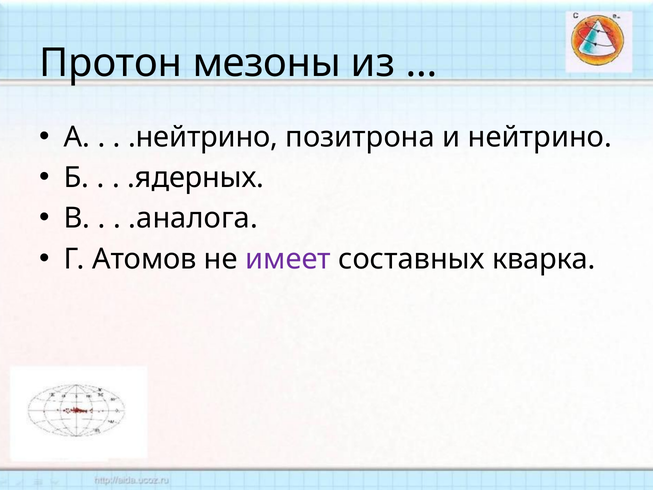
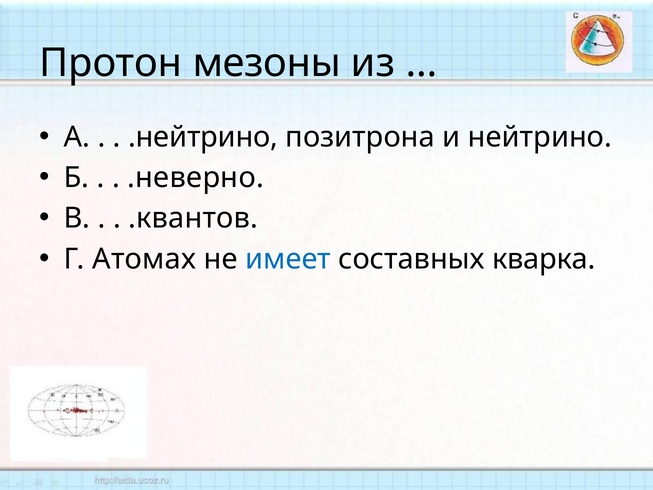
.ядерных: .ядерных -> .неверно (196, 178)
.аналога: .аналога -> .квантов (193, 218)
Атомов: Атомов -> Атомах (144, 259)
имеет colour: purple -> blue (288, 259)
